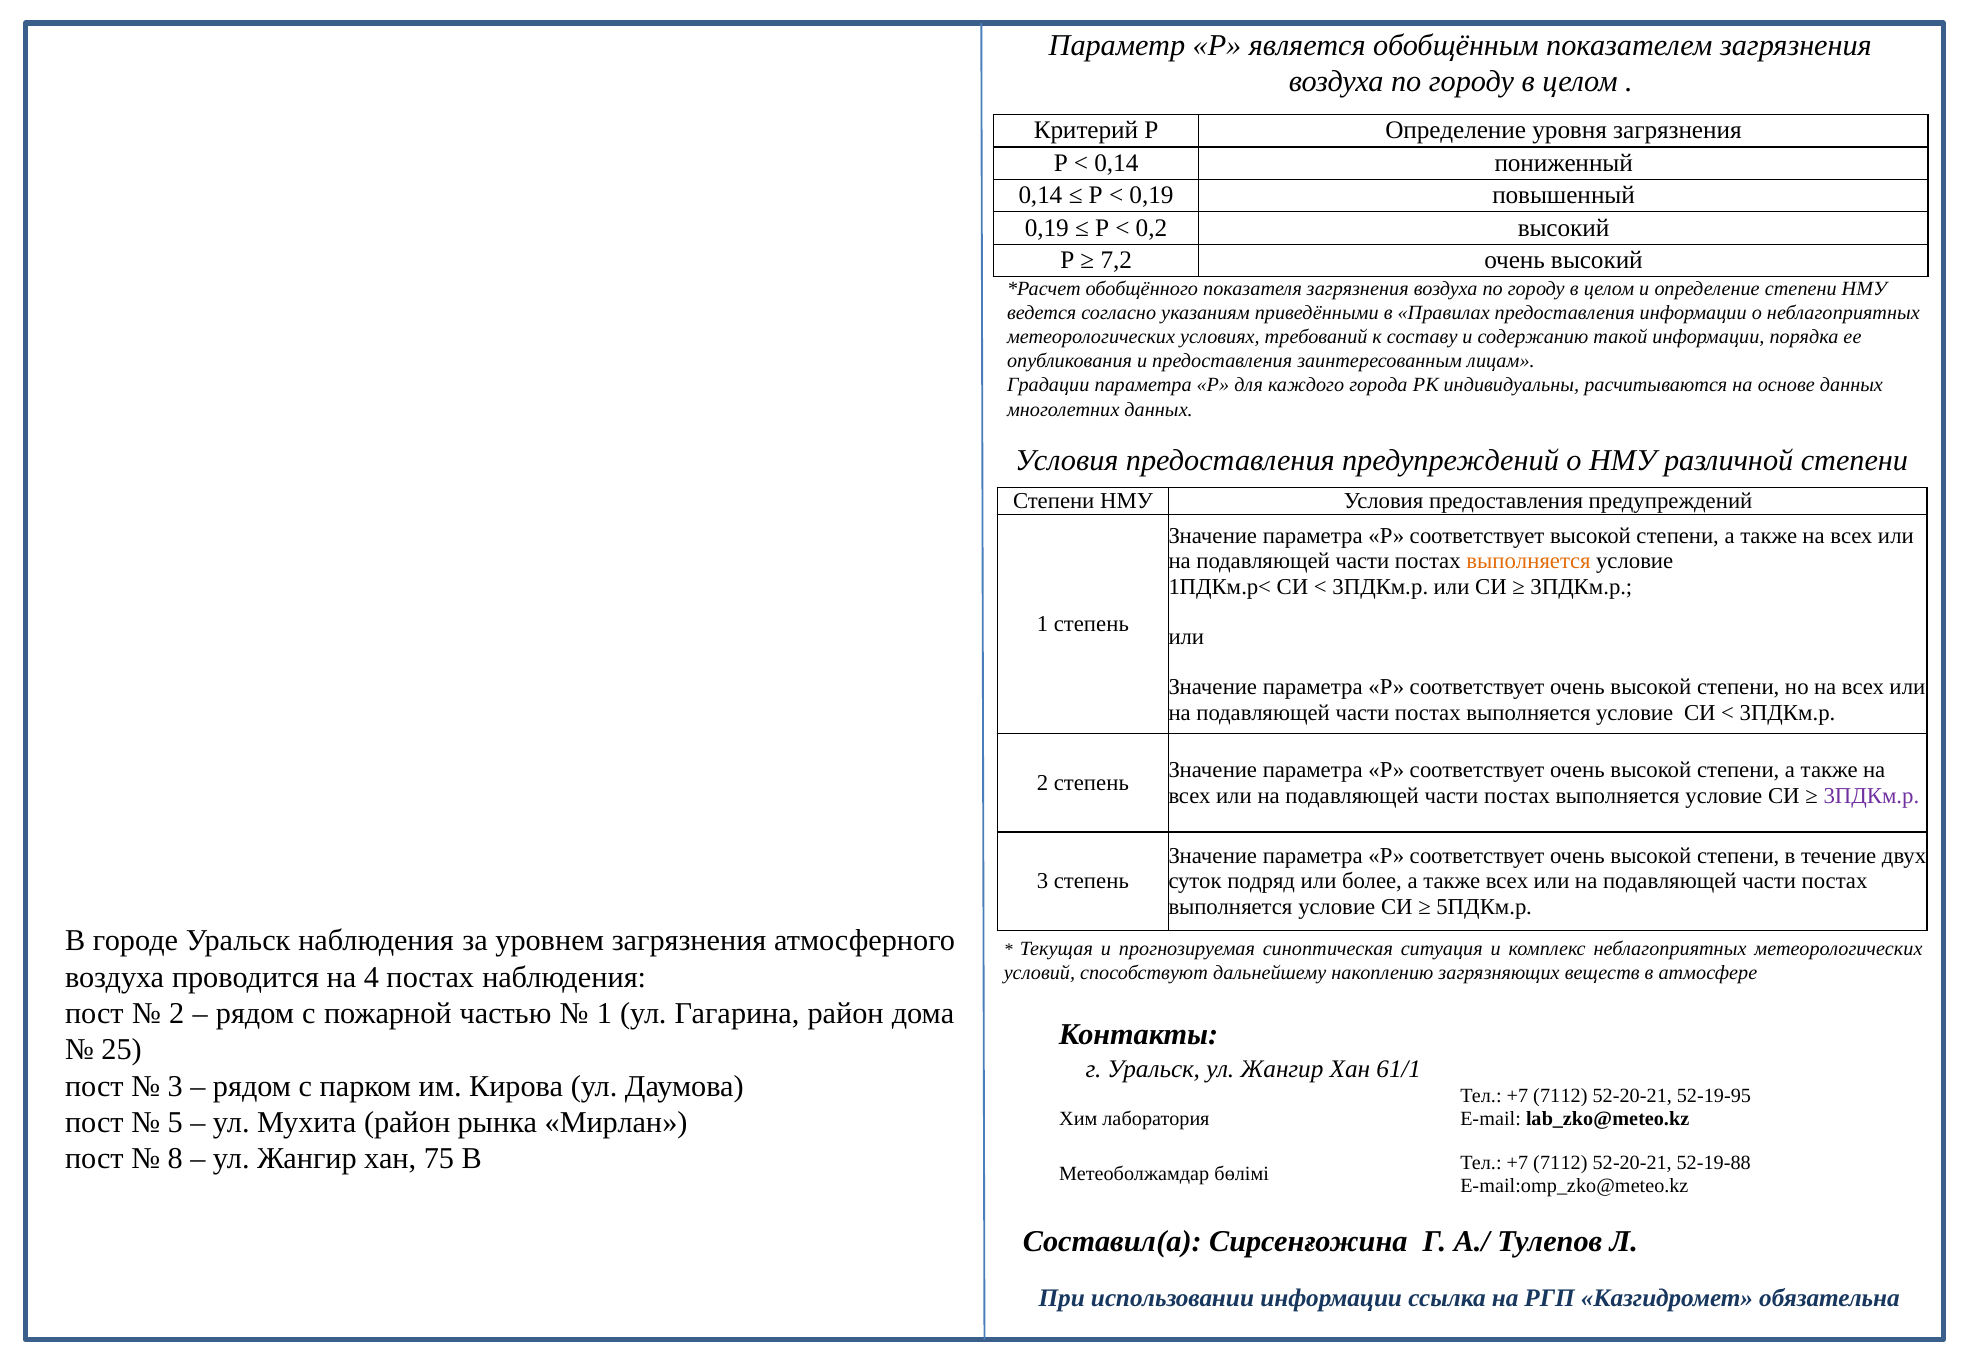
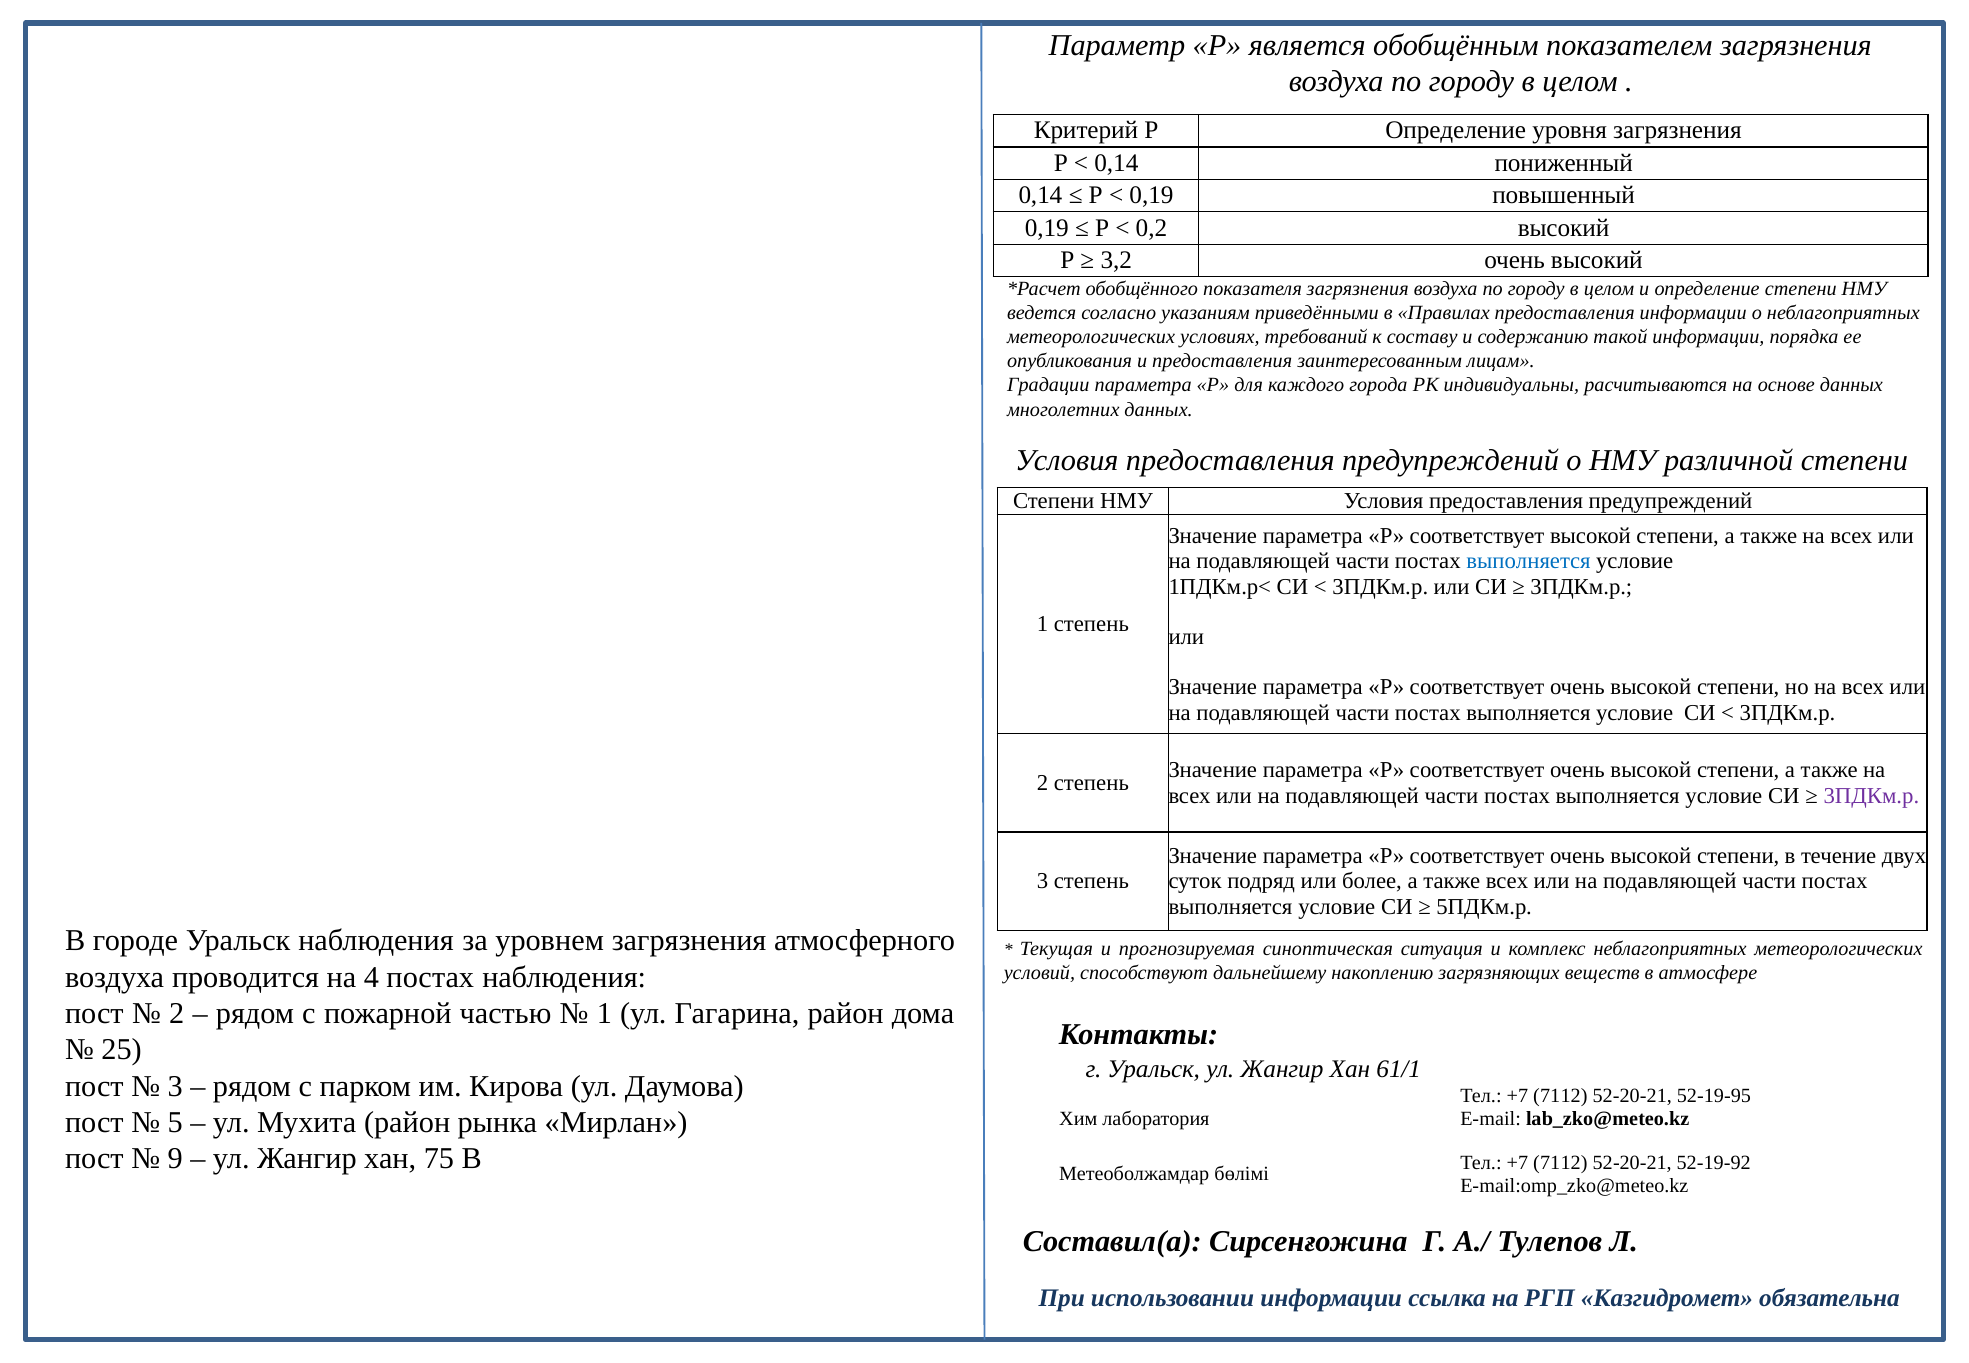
7,2: 7,2 -> 3,2 (1116, 260)
выполняется colour: orange -> blue (1528, 562)
8: 8 -> 9 (175, 1159)
52-19-88: 52-19-88 -> 52-19-92 (1714, 1163)
